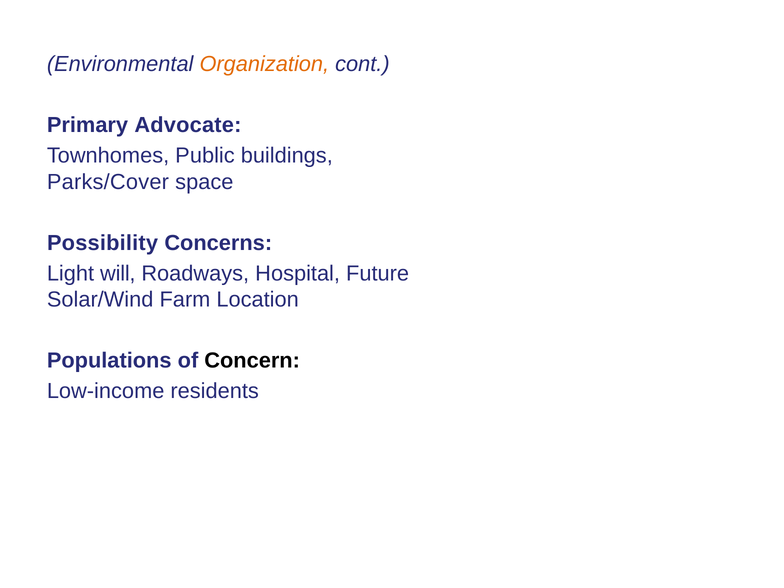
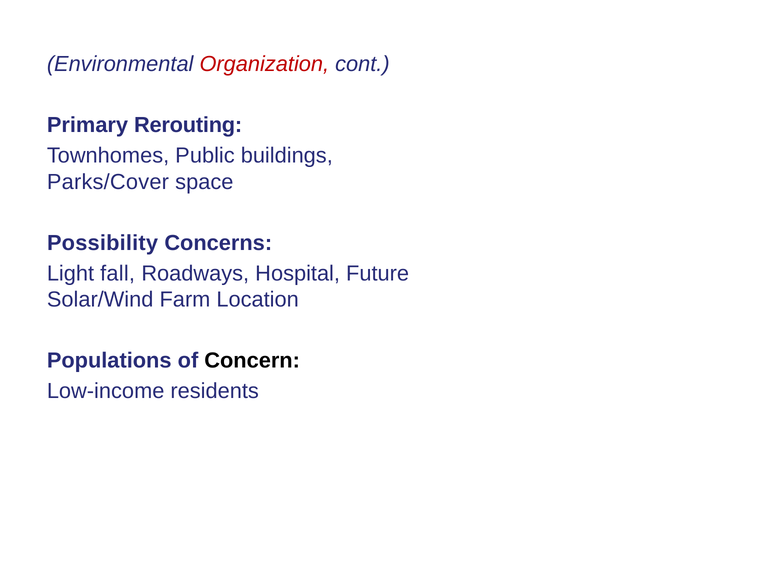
Organization colour: orange -> red (264, 64)
Advocate: Advocate -> Rerouting (188, 125)
will: will -> fall (118, 274)
